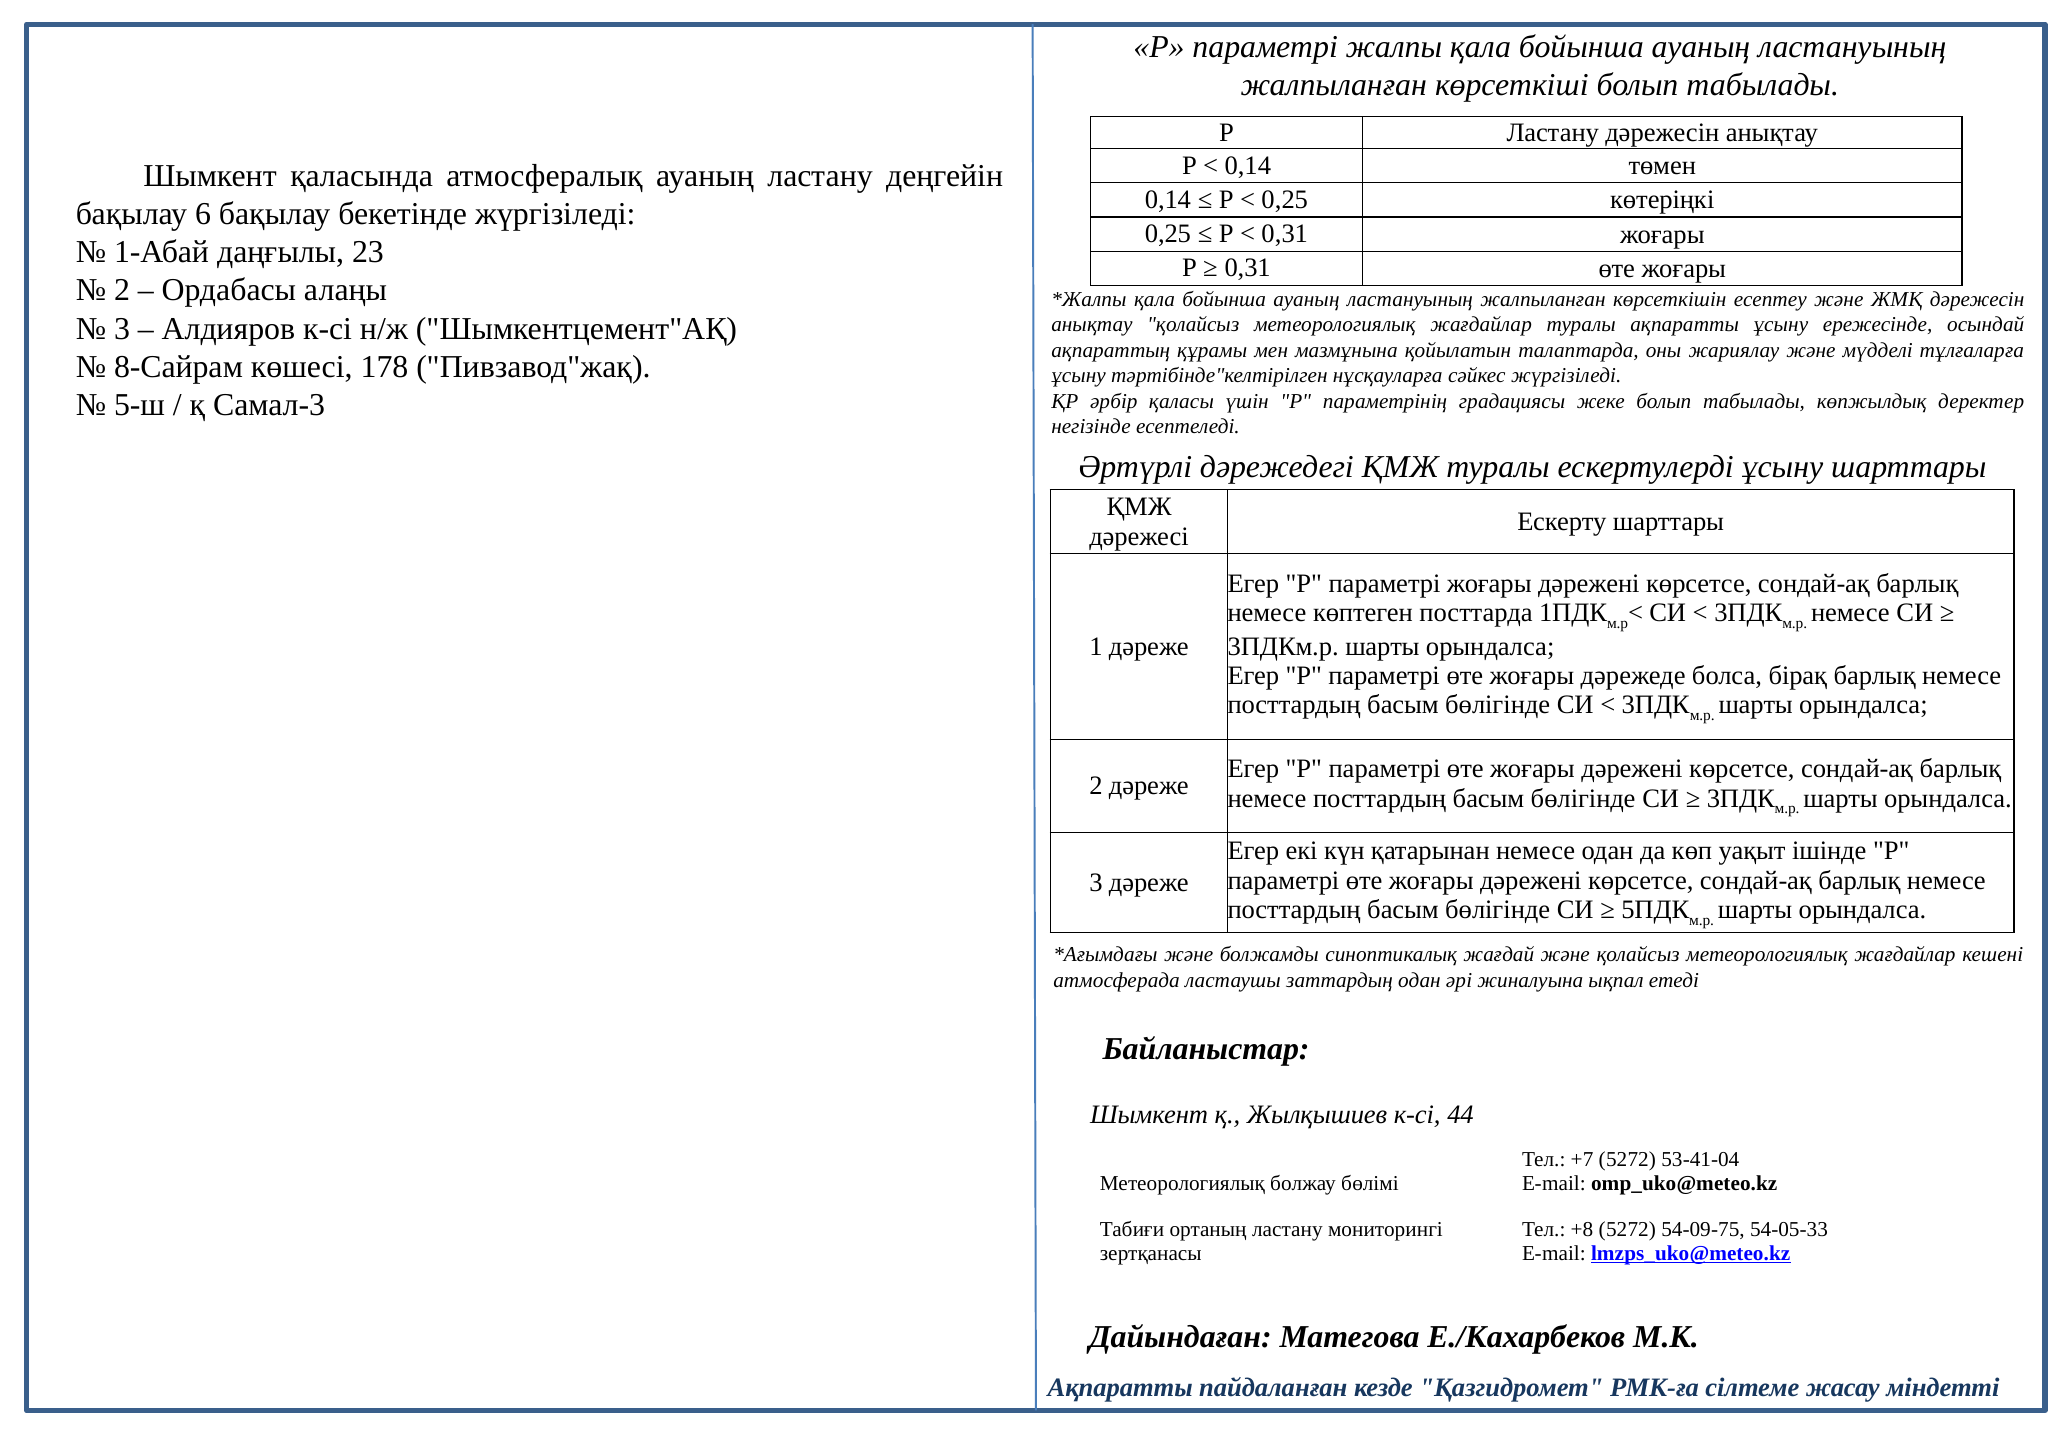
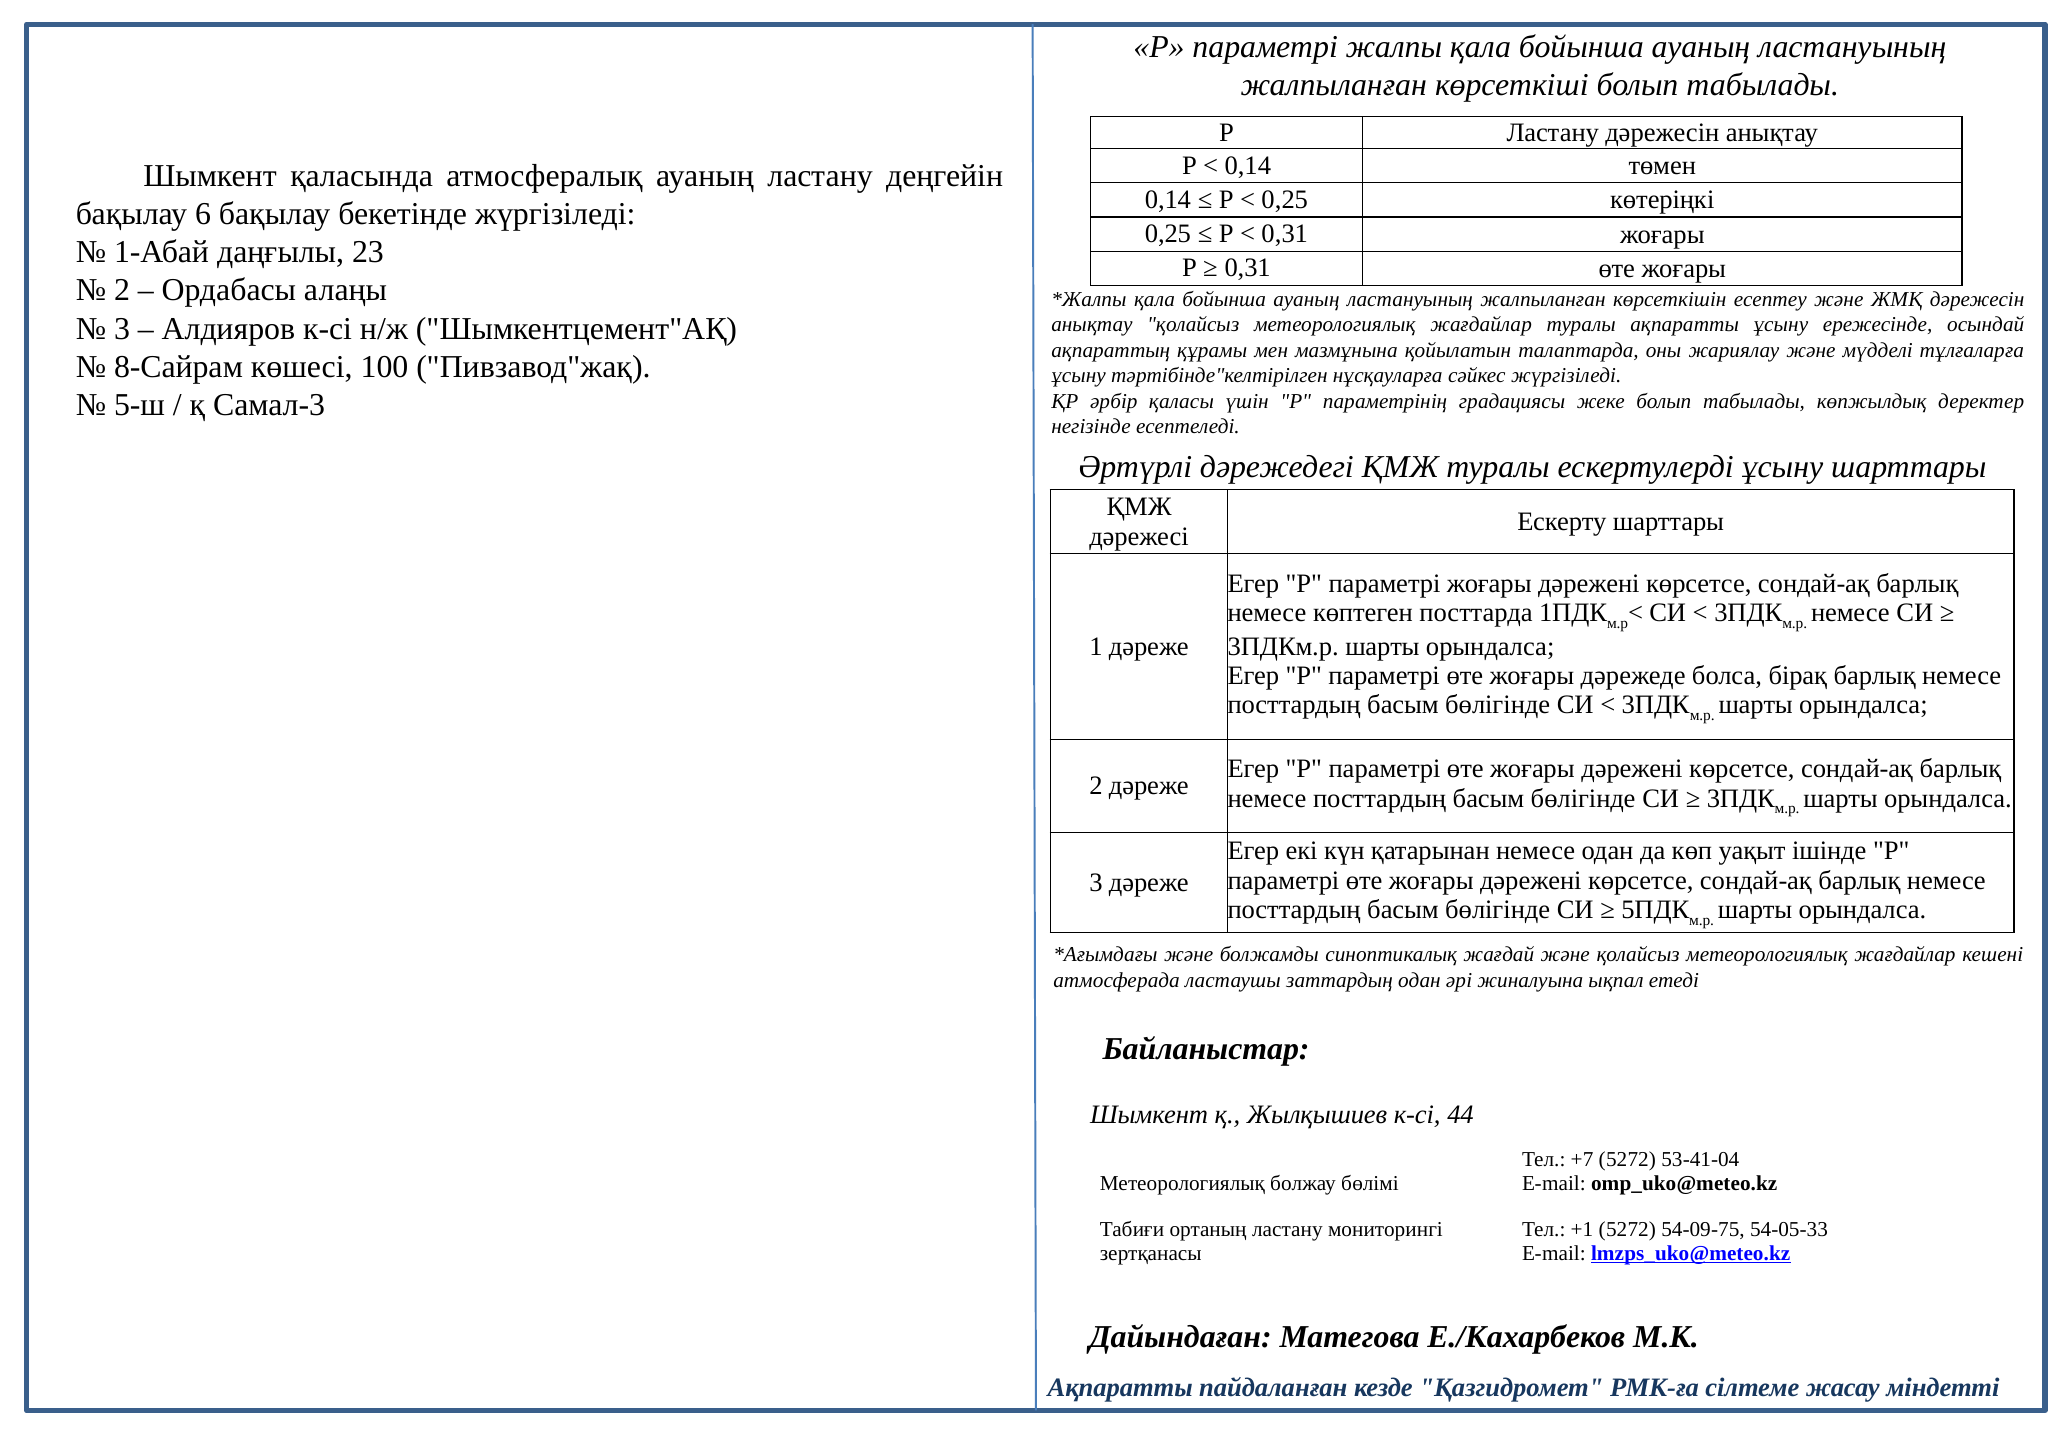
178: 178 -> 100 (384, 367)
+8: +8 -> +1 (1582, 1229)
